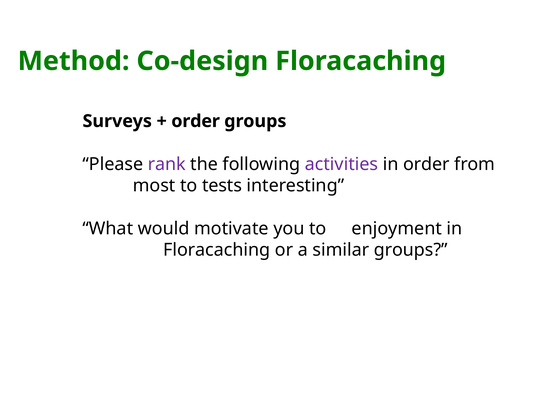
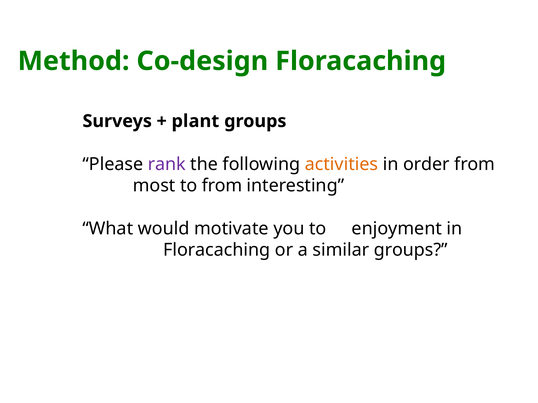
order: order -> plant (195, 121)
activities colour: purple -> orange (341, 164)
to tests: tests -> from (222, 186)
